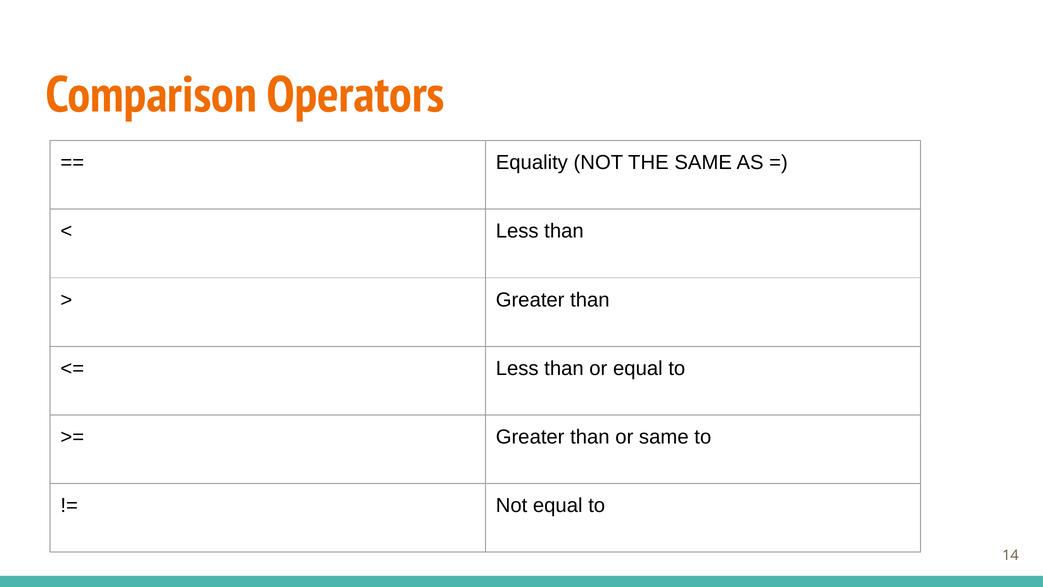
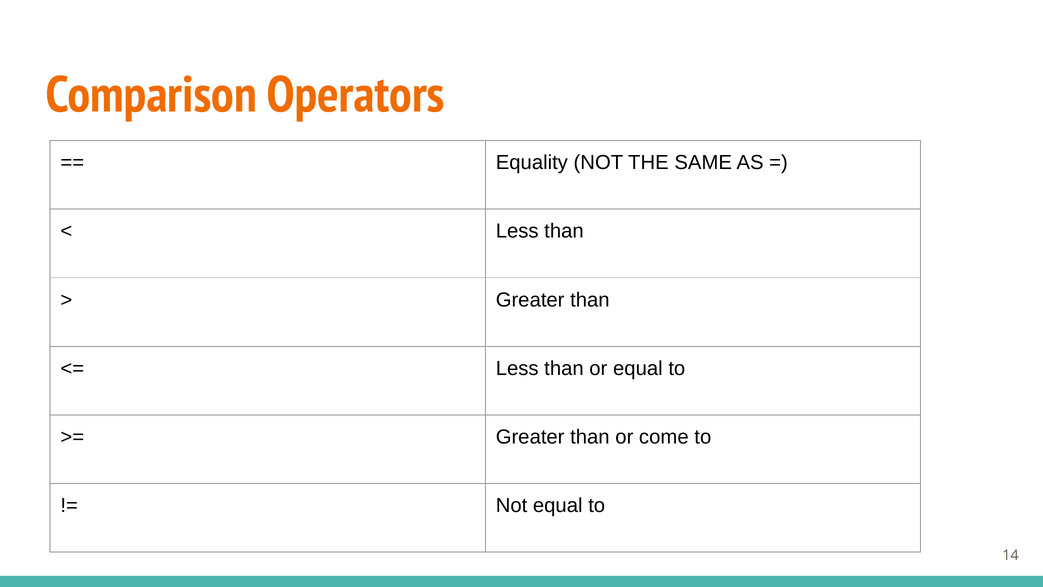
or same: same -> come (664, 437)
